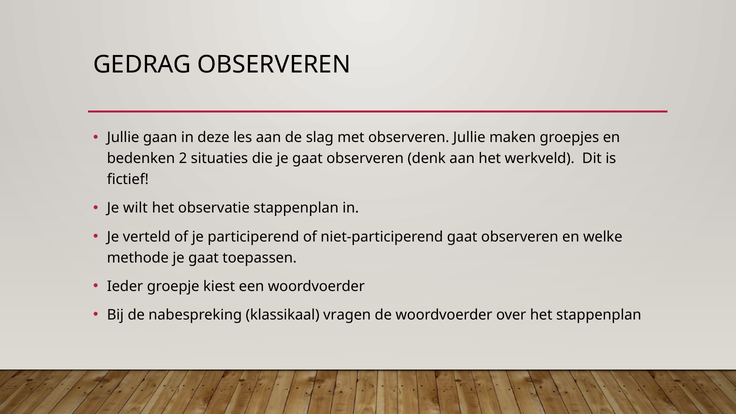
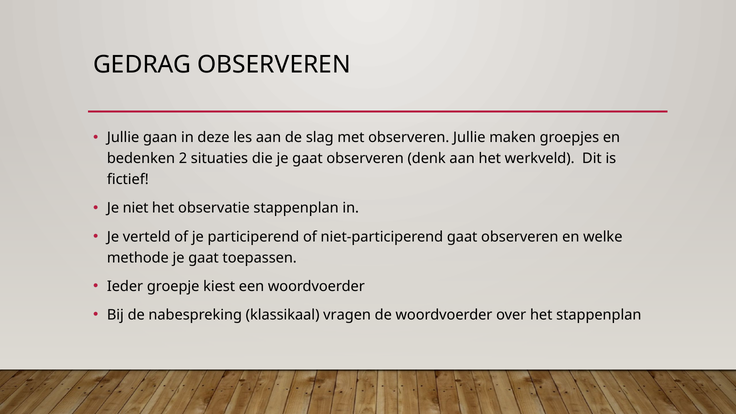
wilt: wilt -> niet (136, 208)
